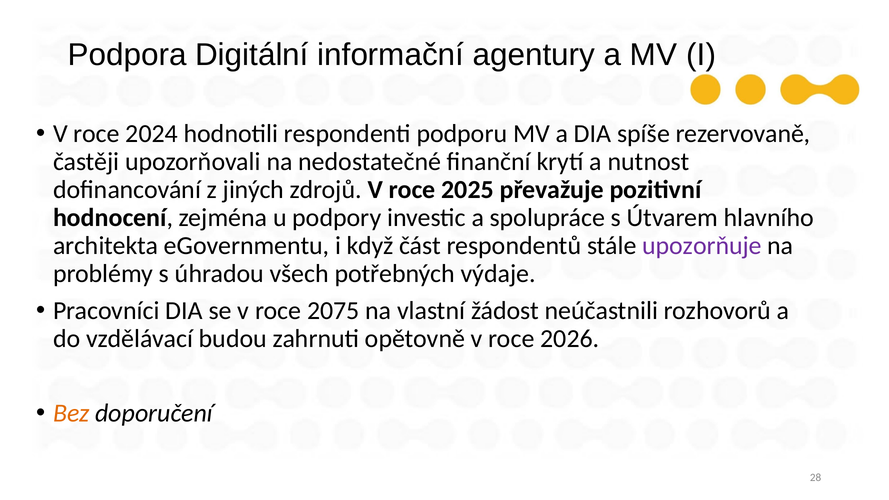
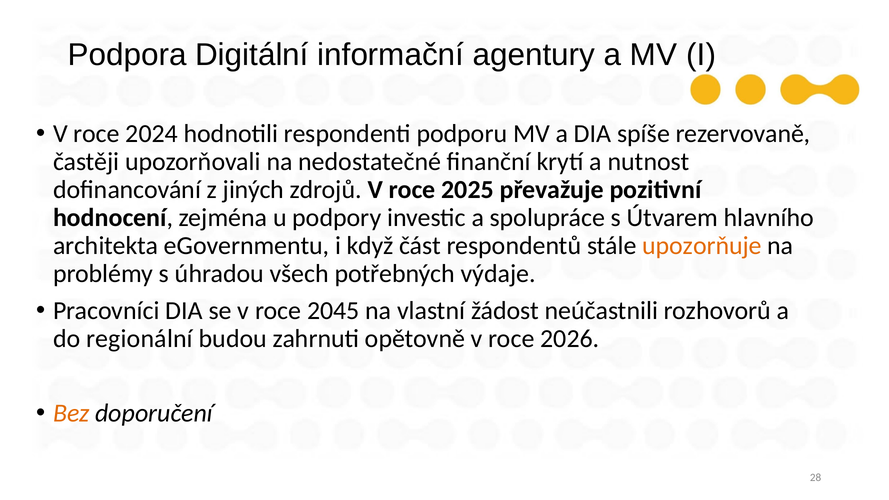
upozorňuje colour: purple -> orange (702, 246)
2075: 2075 -> 2045 (333, 311)
vzdělávací: vzdělávací -> regionální (139, 339)
